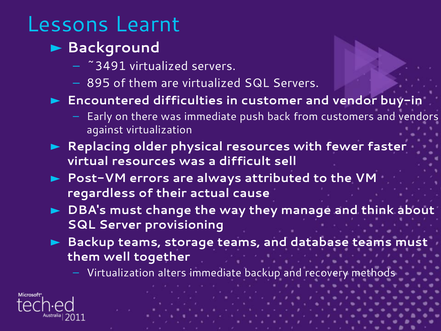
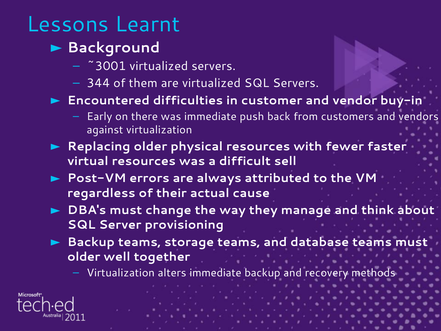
~3491: ~3491 -> ~3001 (106, 66)
895: 895 -> 344 (98, 83)
them: them -> older (84, 257)
